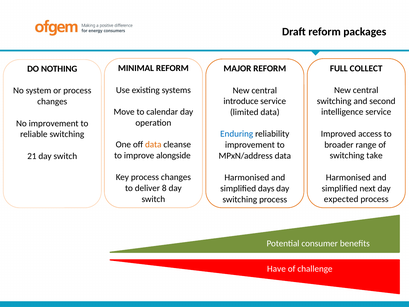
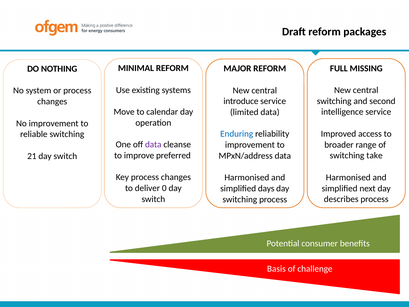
COLLECT: COLLECT -> MISSING (366, 68)
data colour: orange -> purple (153, 144)
alongside: alongside -> preferred (173, 155)
8: 8 -> 0 (164, 188)
expected: expected -> describes (341, 199)
Have: Have -> Basis (276, 268)
